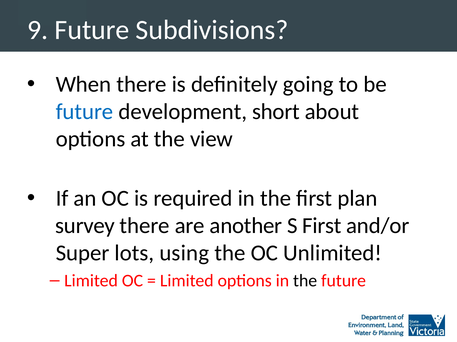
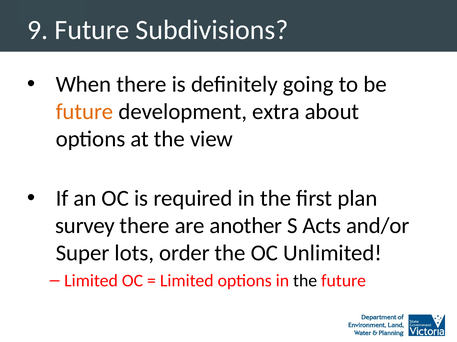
future colour: blue -> orange (84, 112)
short: short -> extra (276, 112)
S First: First -> Acts (322, 226)
using: using -> order (184, 254)
